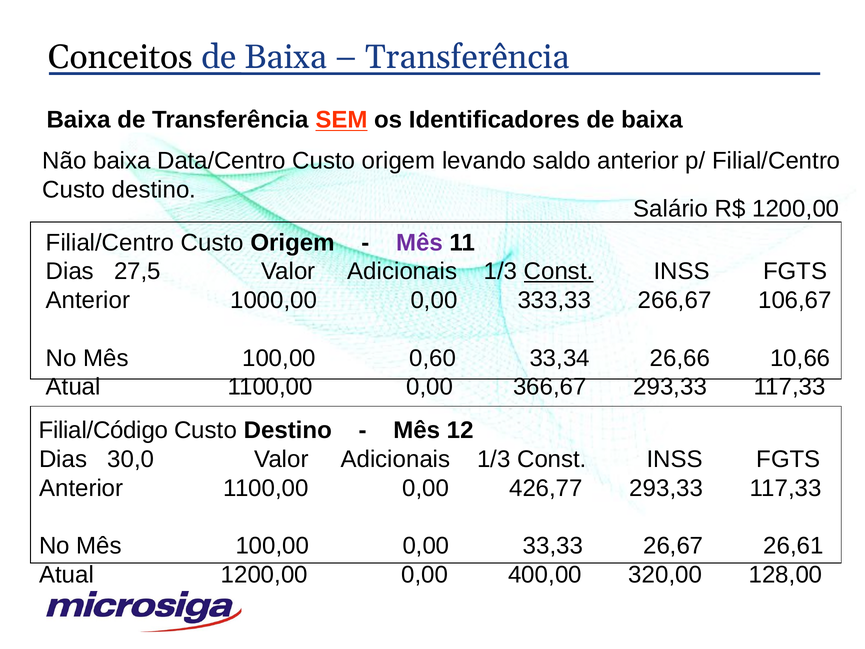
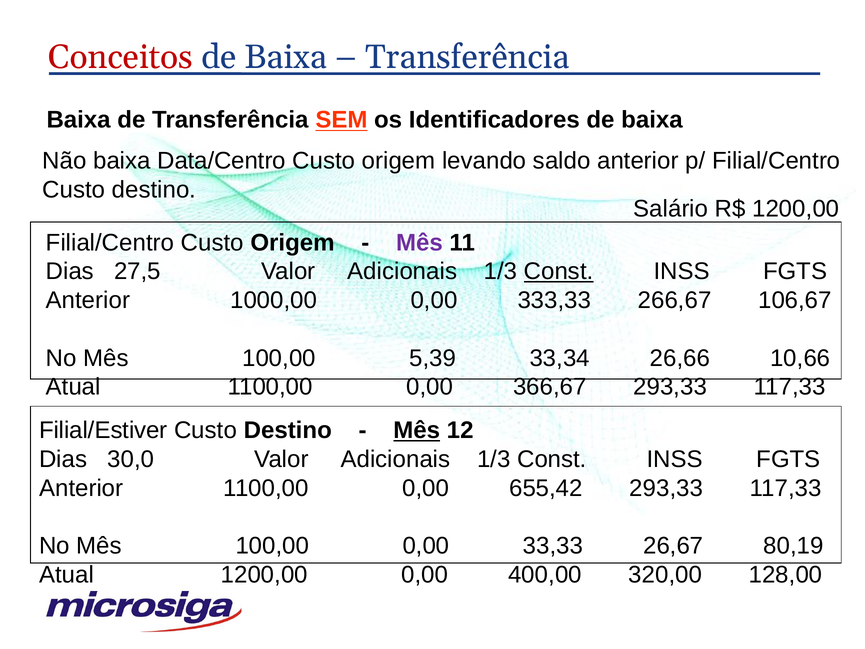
Conceitos colour: black -> red (121, 57)
0,60: 0,60 -> 5,39 (433, 358)
Filial/Código: Filial/Código -> Filial/Estiver (103, 430)
Mês underline: none -> present (417, 430)
426,77: 426,77 -> 655,42 (546, 488)
26,61: 26,61 -> 80,19 (793, 546)
